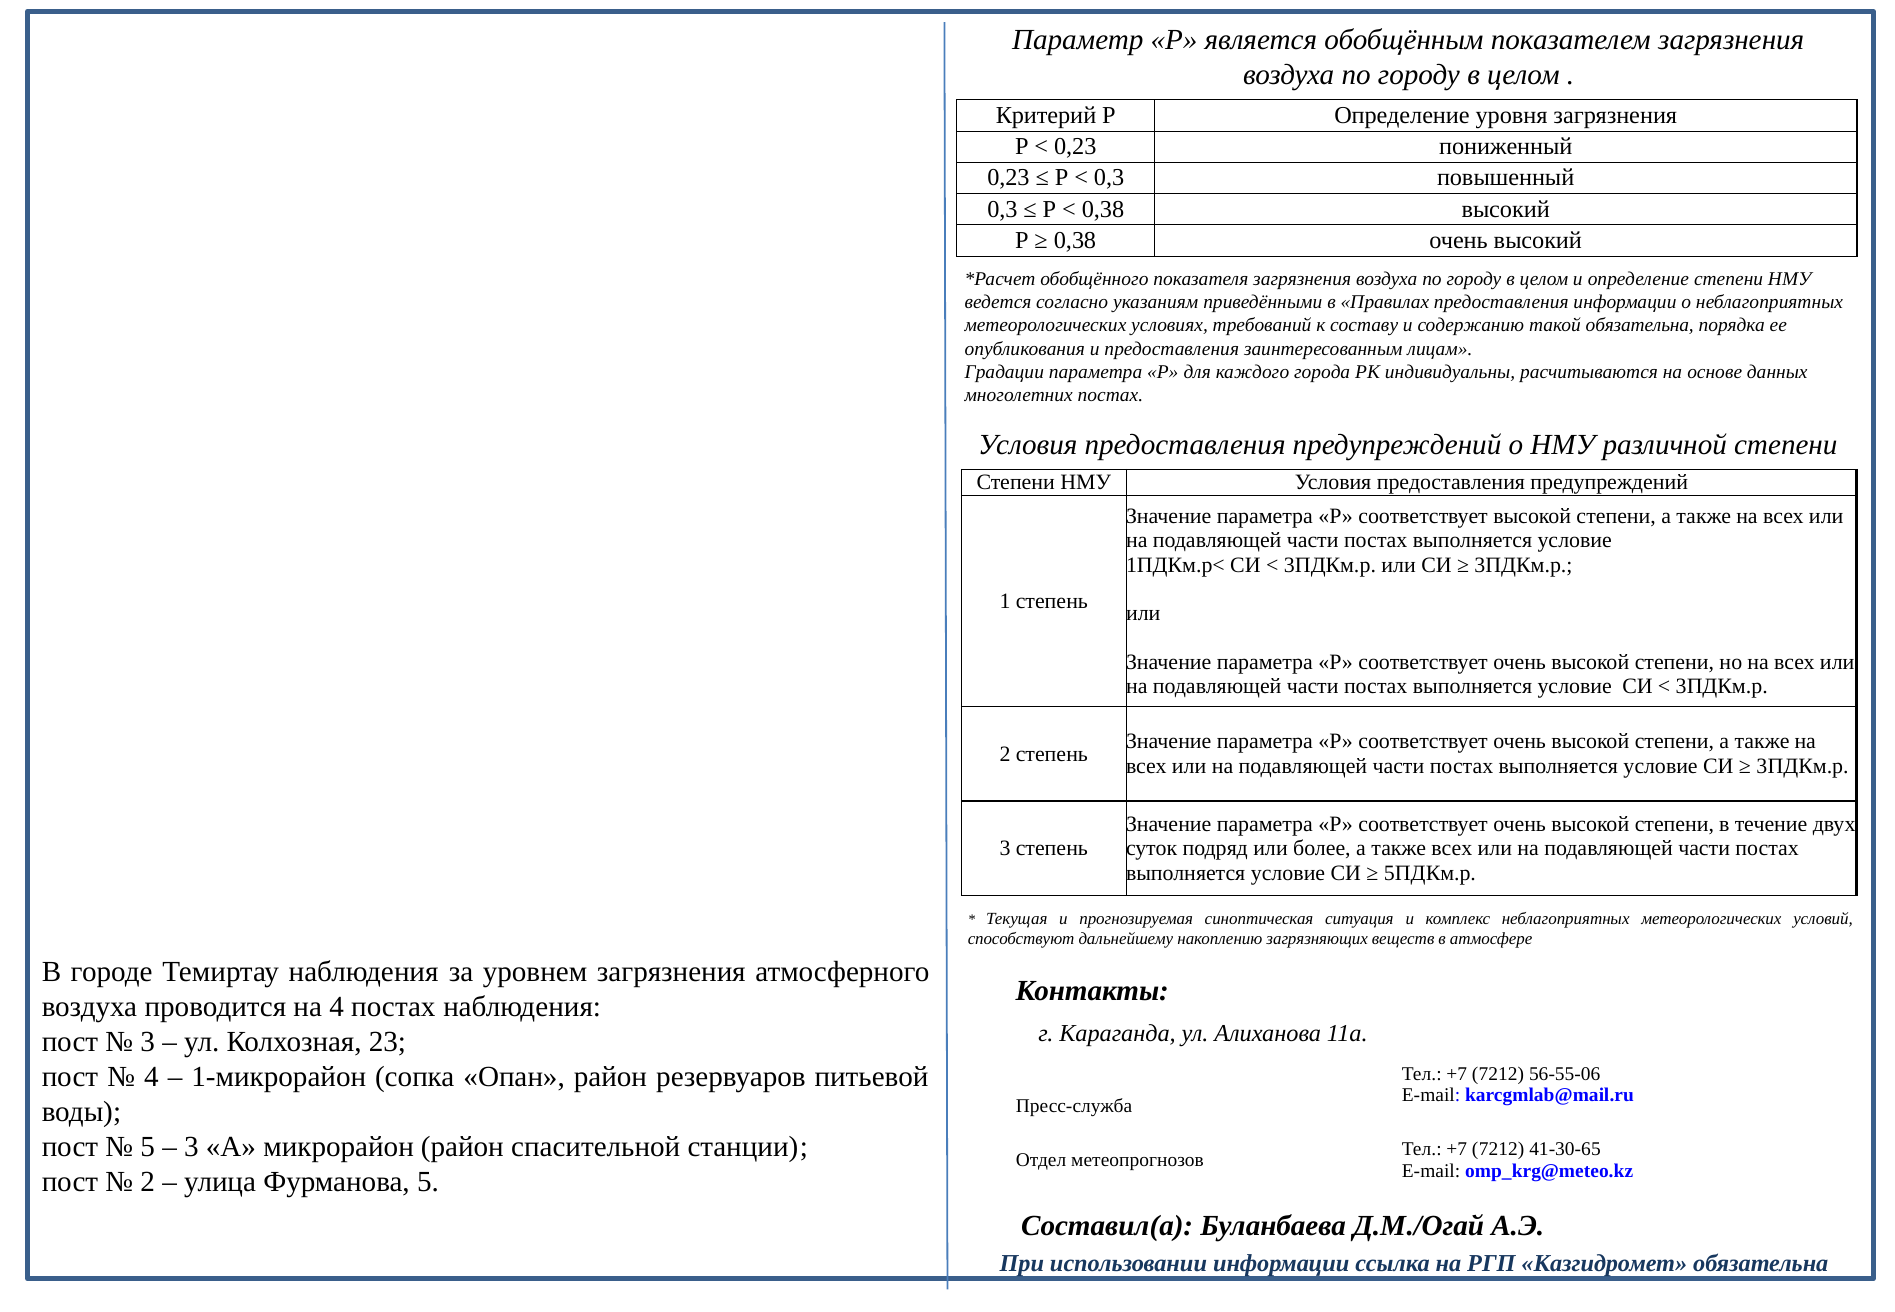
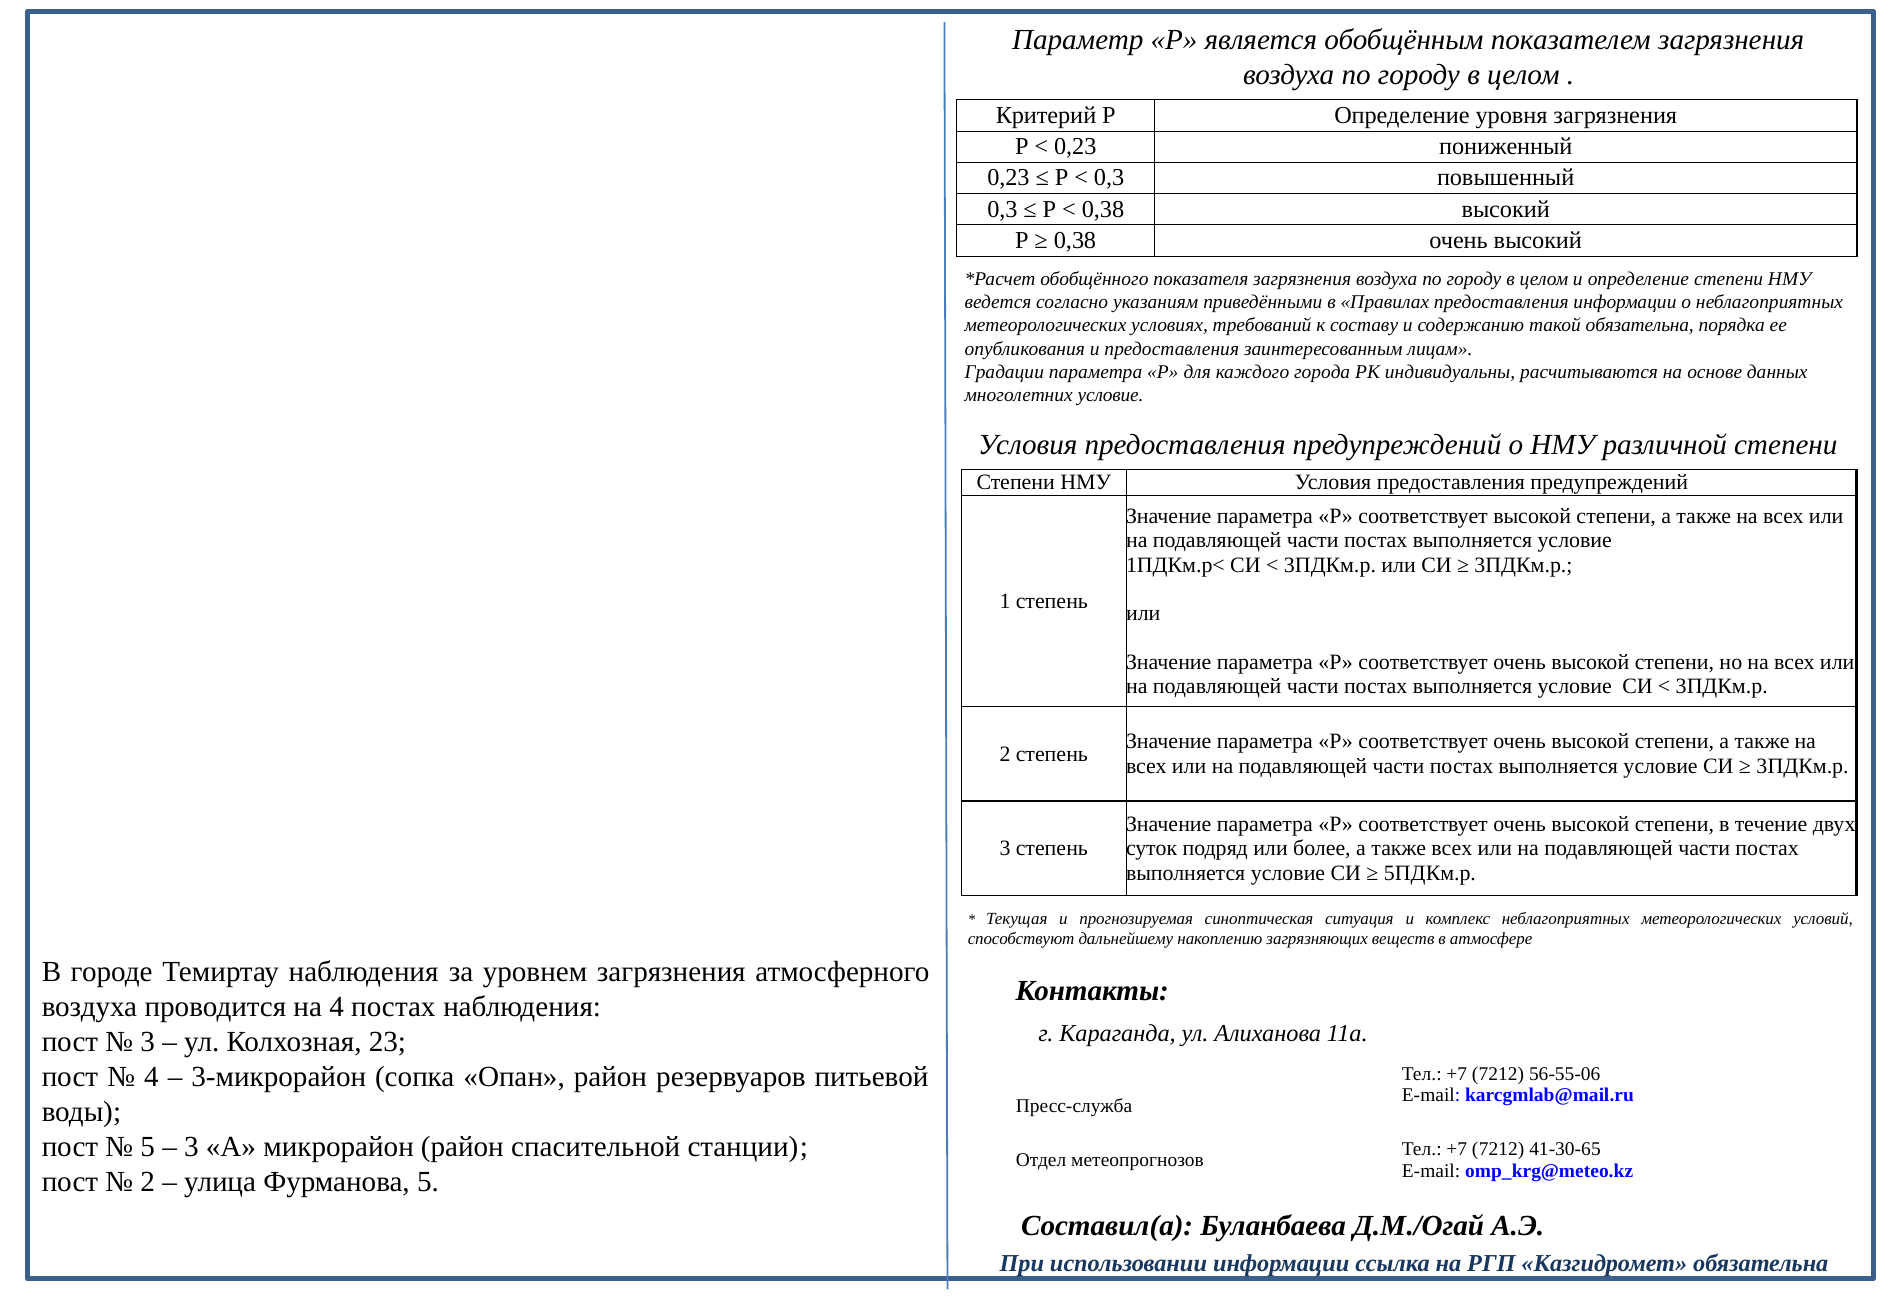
многолетних постах: постах -> условие (1111, 395)
1-микрорайон: 1-микрорайон -> 3-микрорайон (279, 1077)
